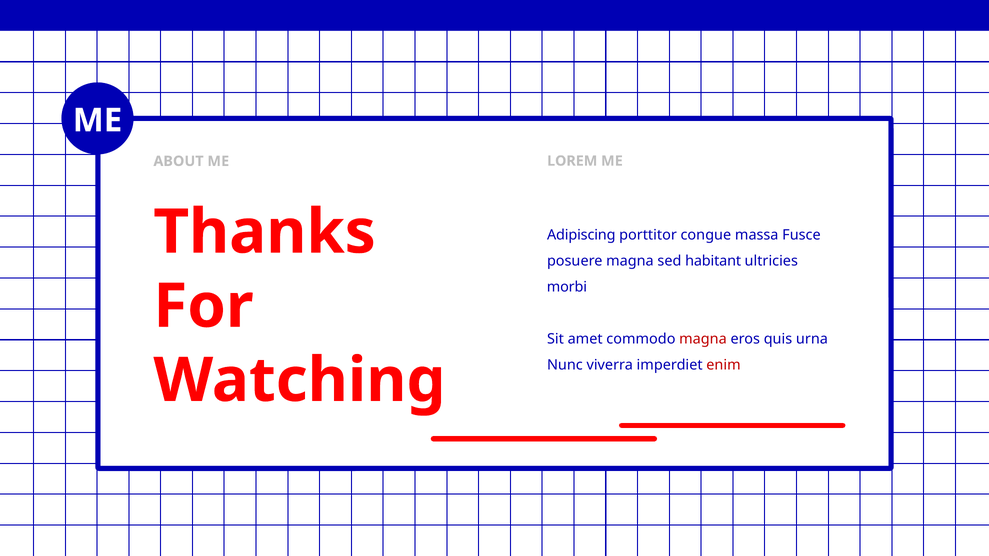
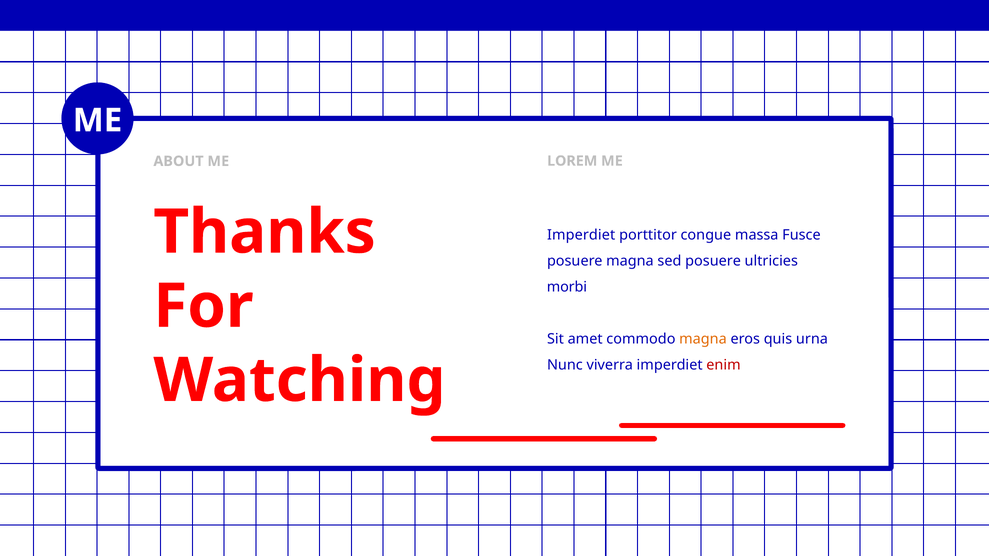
Adipiscing: Adipiscing -> Imperdiet (581, 235)
sed habitant: habitant -> posuere (713, 261)
magna colour: red -> orange (703, 339)
